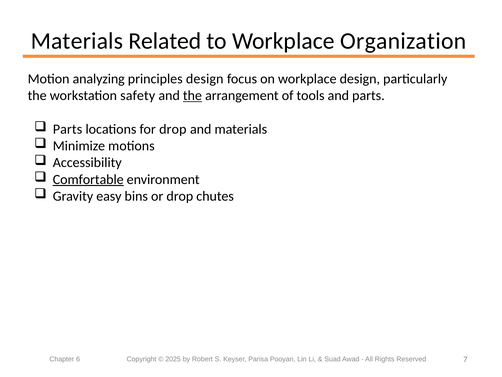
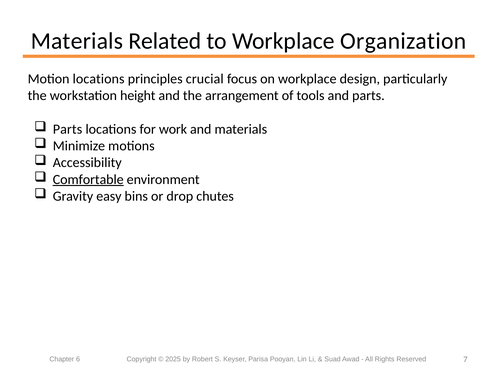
Motion analyzing: analyzing -> locations (99, 79)
principles design: design -> crucial (205, 79)
safety: safety -> height (138, 95)
the underline: present -> none (192, 95)
for drop: drop -> work (173, 129)
